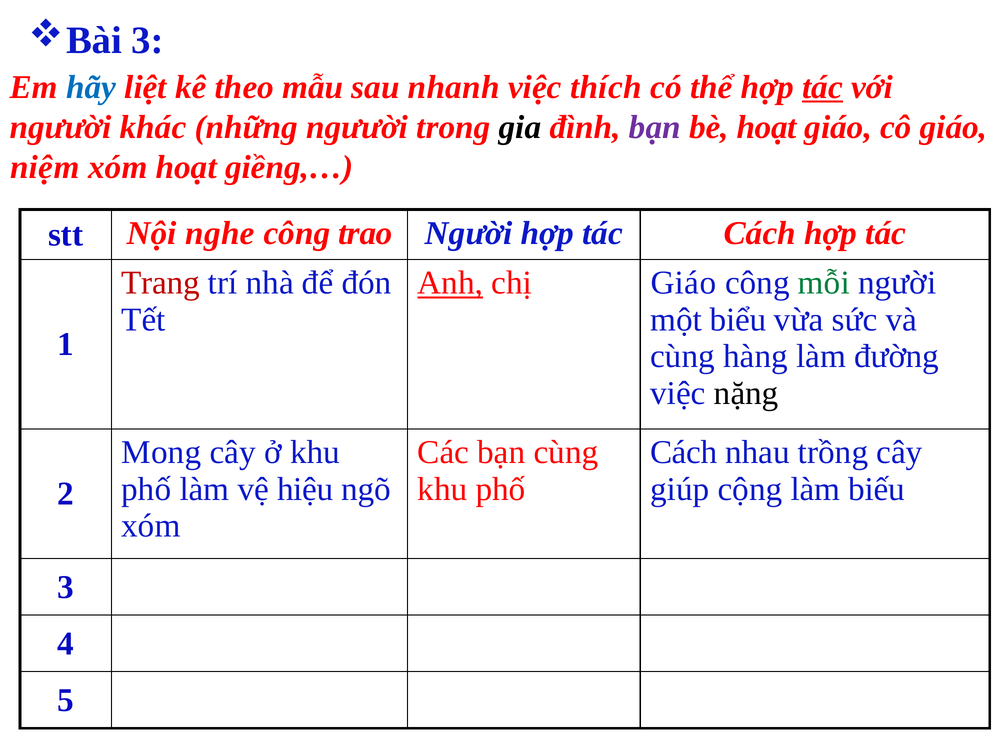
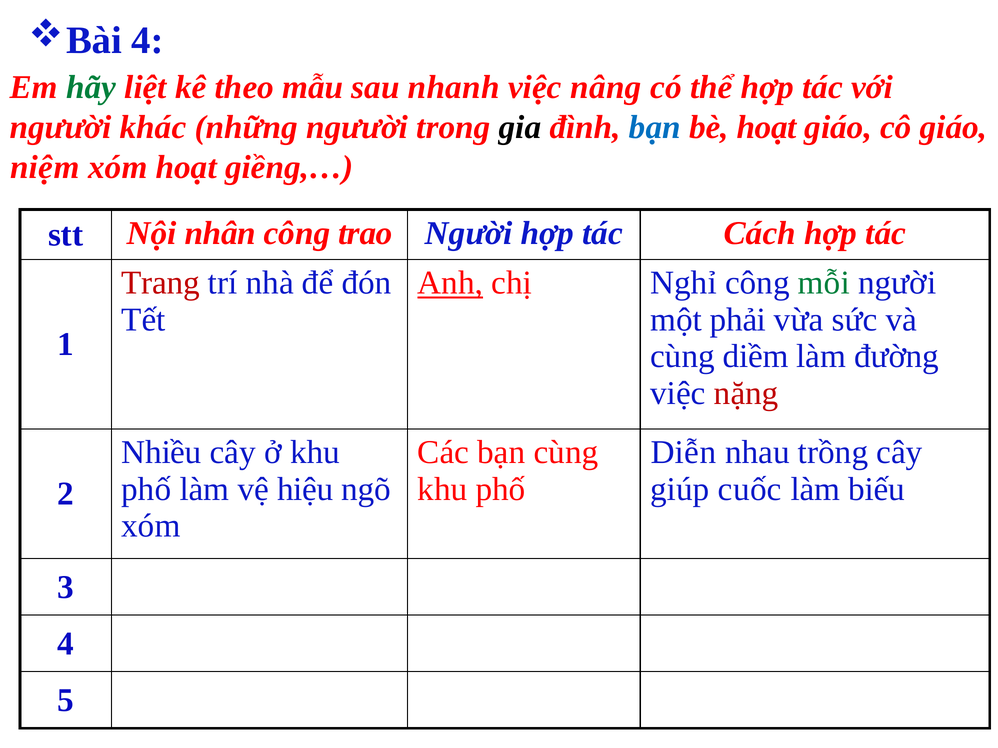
3: 3 -> 4 (148, 40)
hãy colour: blue -> green (91, 87)
thích: thích -> nâng (606, 87)
tác underline: present -> none (822, 87)
bạn colour: purple -> blue (655, 127)
nghe: nghe -> nhân (220, 233)
chị Giáo: Giáo -> Nghỉ (684, 283)
biểu: biểu -> phải (738, 320)
hàng: hàng -> diềm (756, 357)
nặng colour: black -> red (746, 393)
Mong: Mong -> Nhiều (161, 453)
Cách: Cách -> Diễn (683, 453)
cộng: cộng -> cuốc (750, 490)
